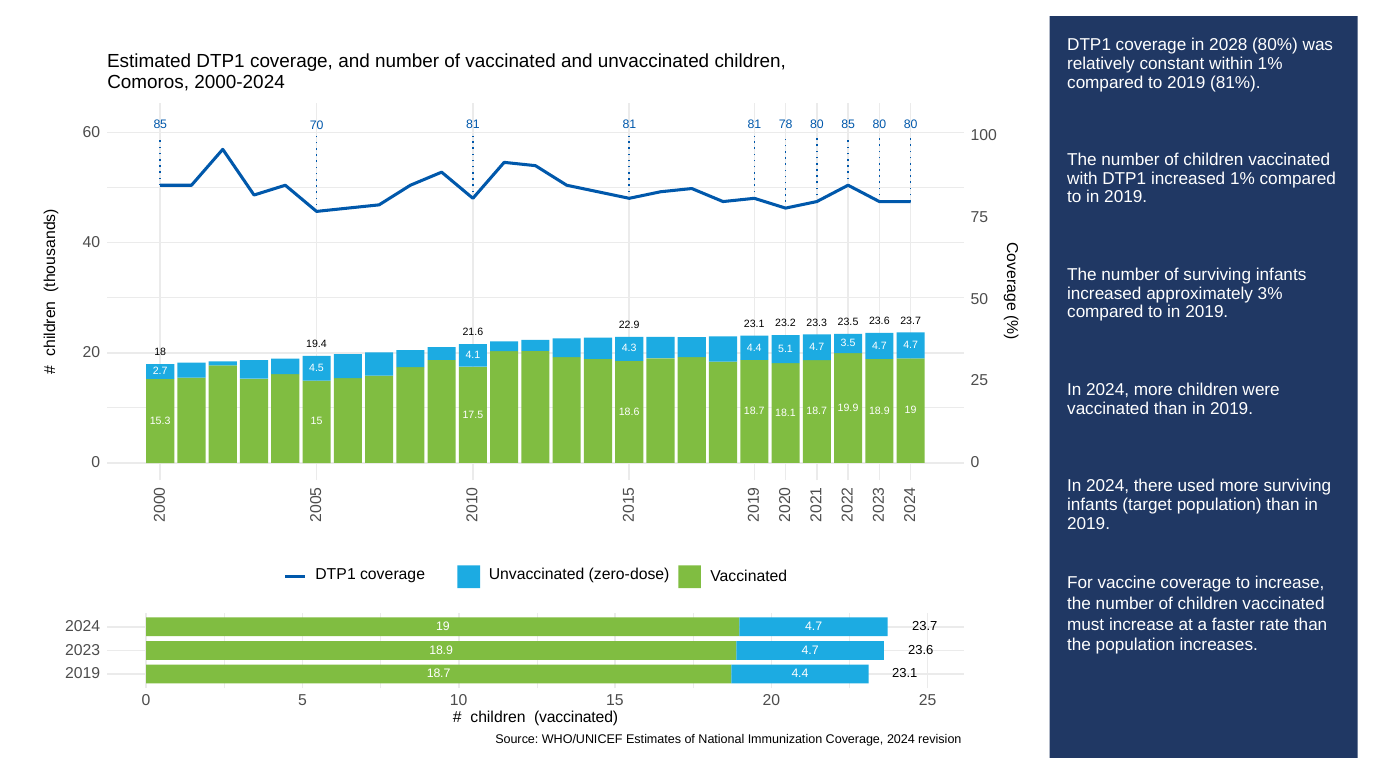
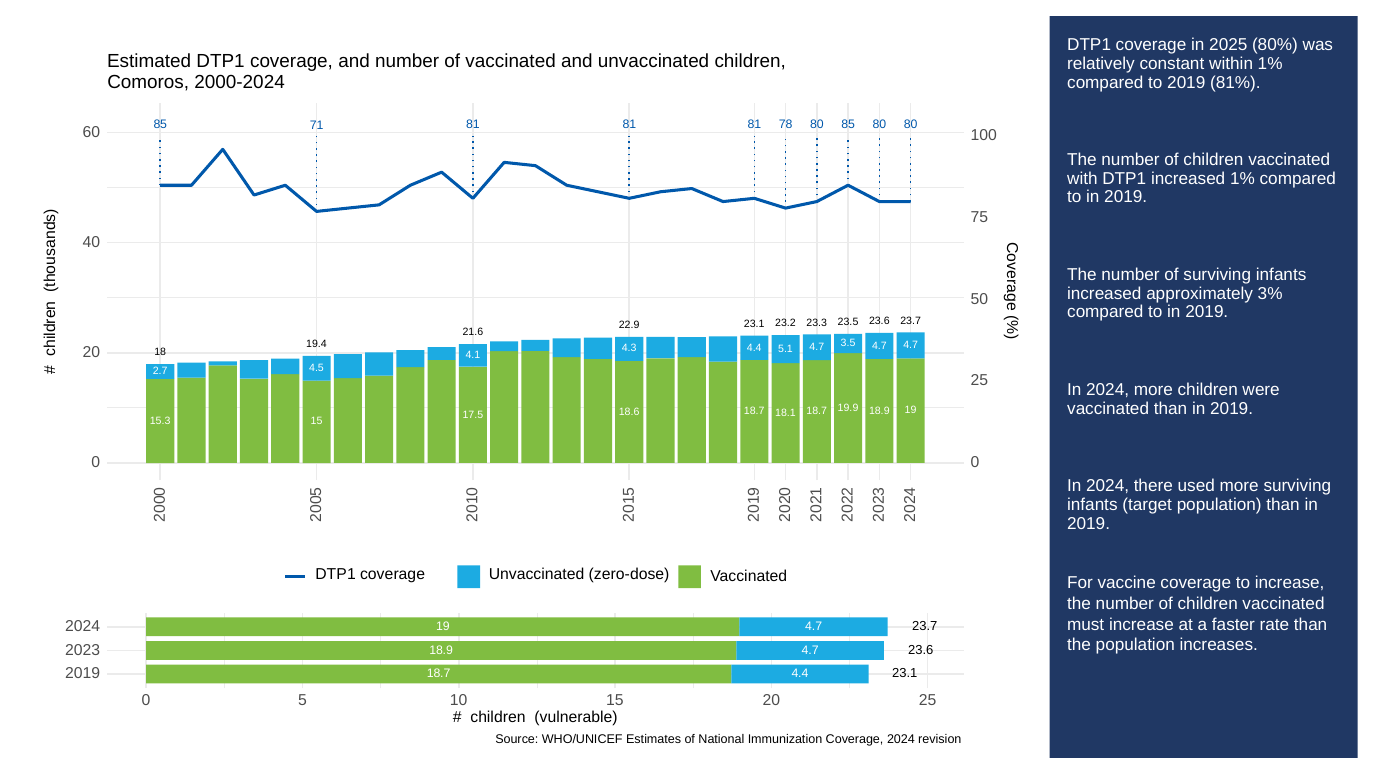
2028: 2028 -> 2025 (1228, 45)
70: 70 -> 71 (317, 125)
vaccinated: vaccinated -> vulnerable (576, 717)
